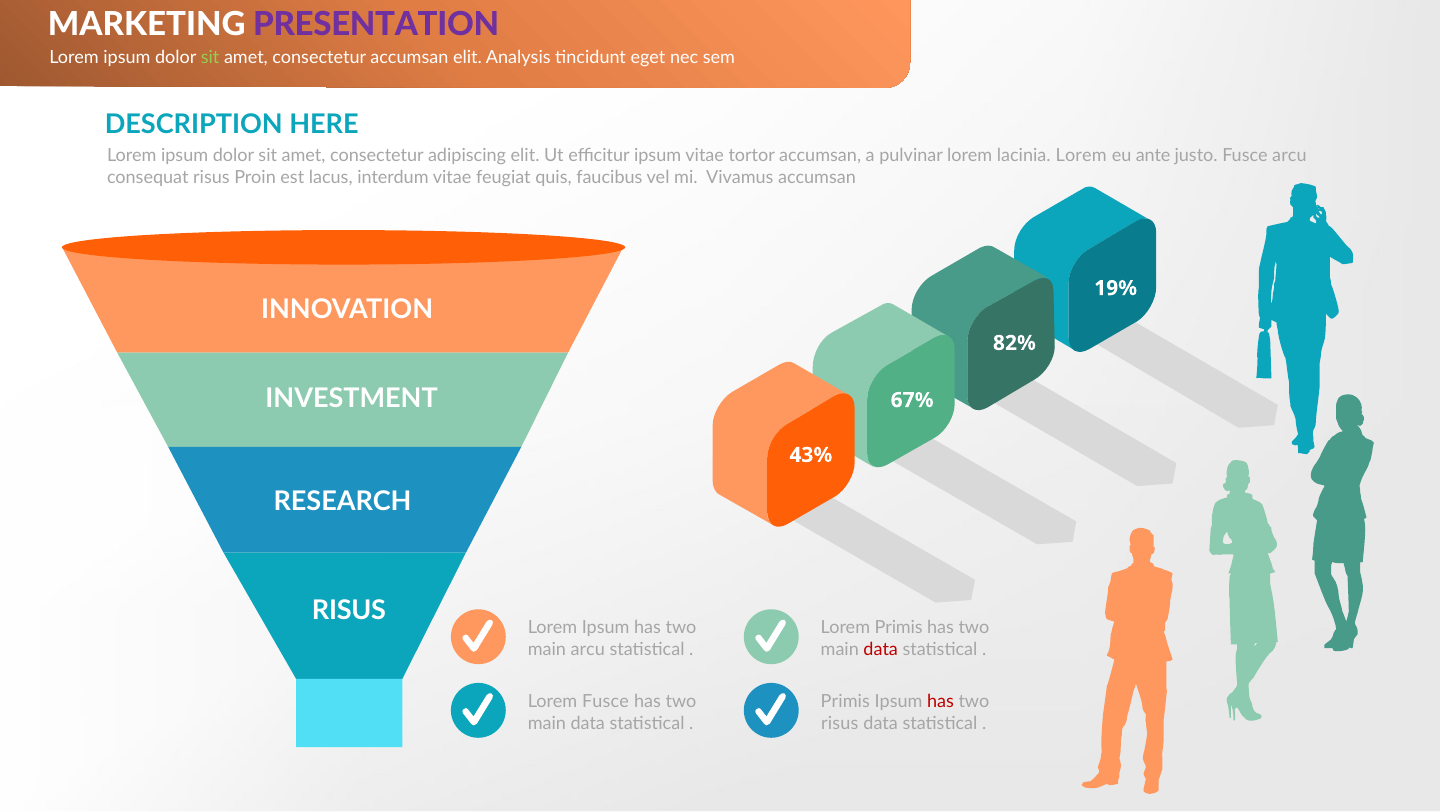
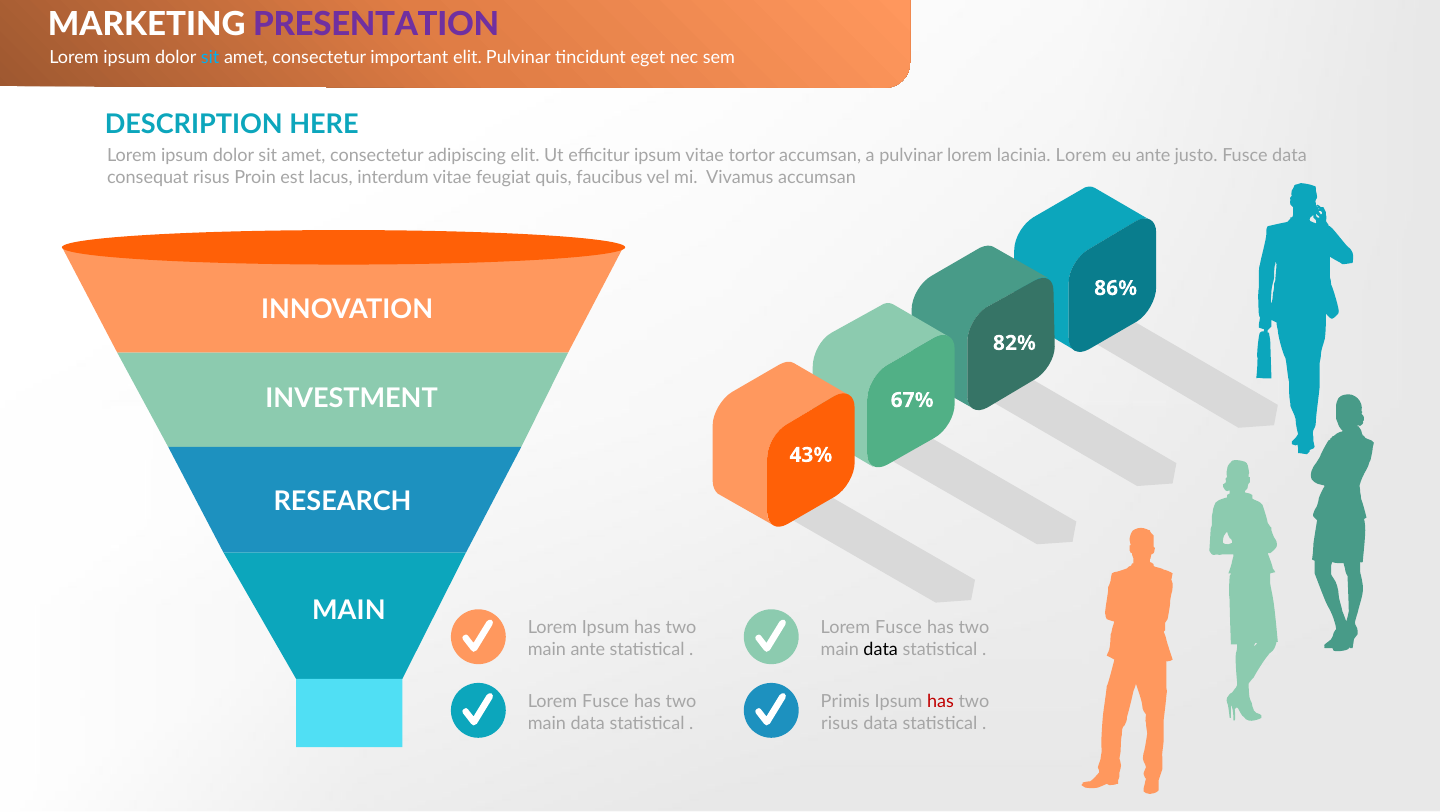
sit colour: light green -> light blue (210, 58)
consectetur accumsan: accumsan -> important (409, 58)
elit Analysis: Analysis -> Pulvinar (518, 58)
Fusce arcu: arcu -> data (1290, 156)
19%: 19% -> 86% (1116, 288)
RISUS: RISUS -> MAIN (349, 610)
Primis: Primis -> Fusce (898, 628)
main arcu: arcu -> ante (588, 650)
data colour: red -> black (881, 650)
